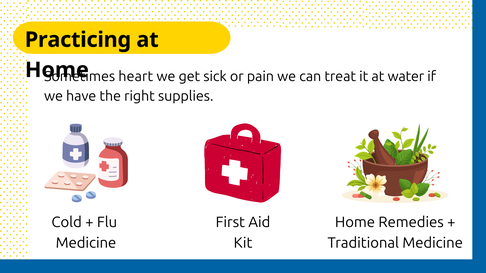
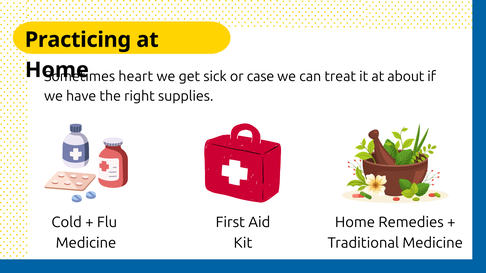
pain: pain -> case (260, 77)
water: water -> about (406, 77)
